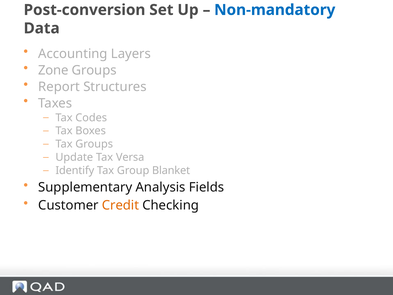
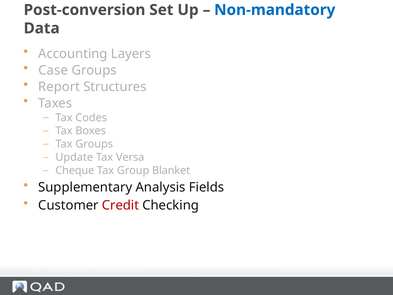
Zone: Zone -> Case (53, 70)
Identify: Identify -> Cheque (75, 170)
Credit colour: orange -> red (120, 205)
